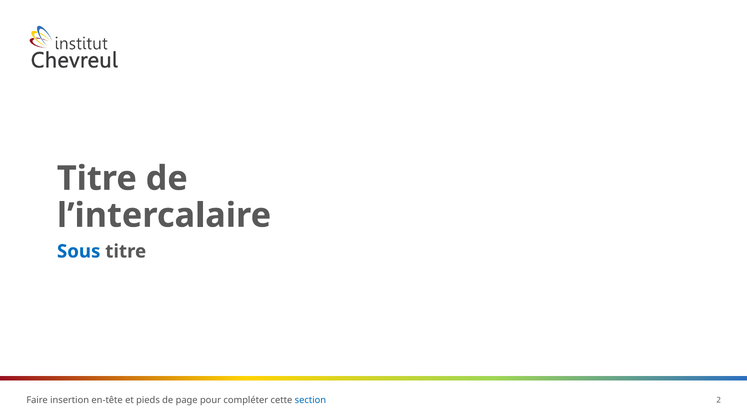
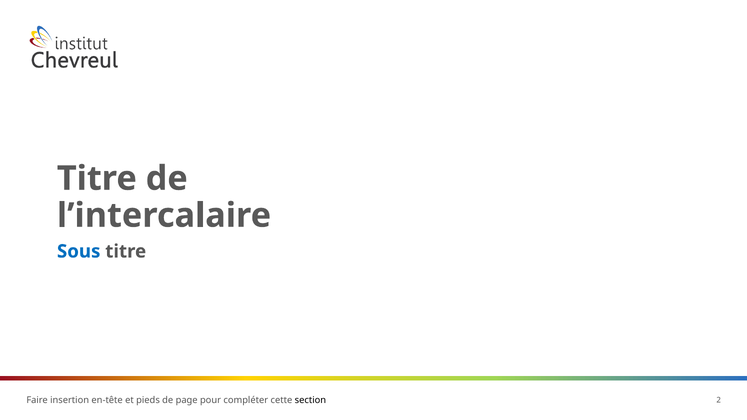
section colour: blue -> black (310, 401)
